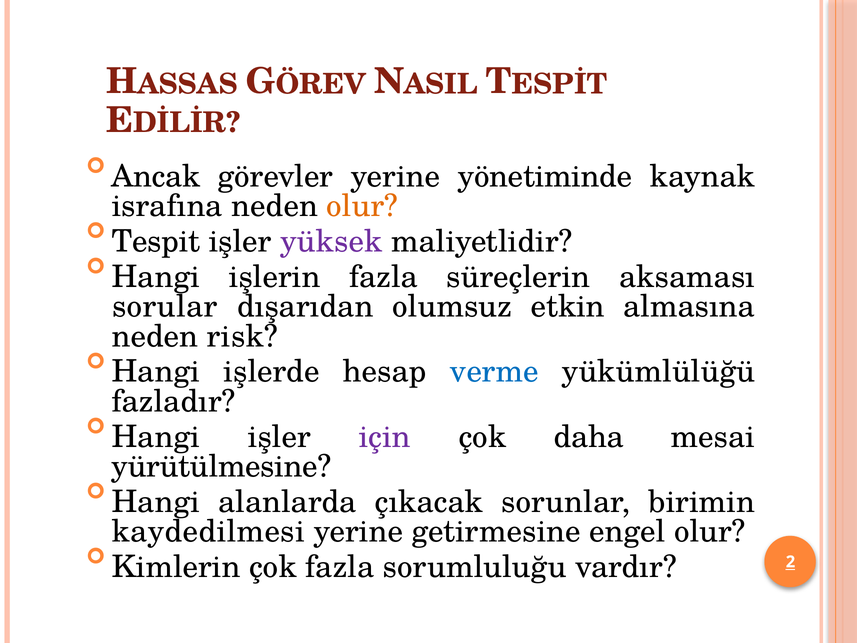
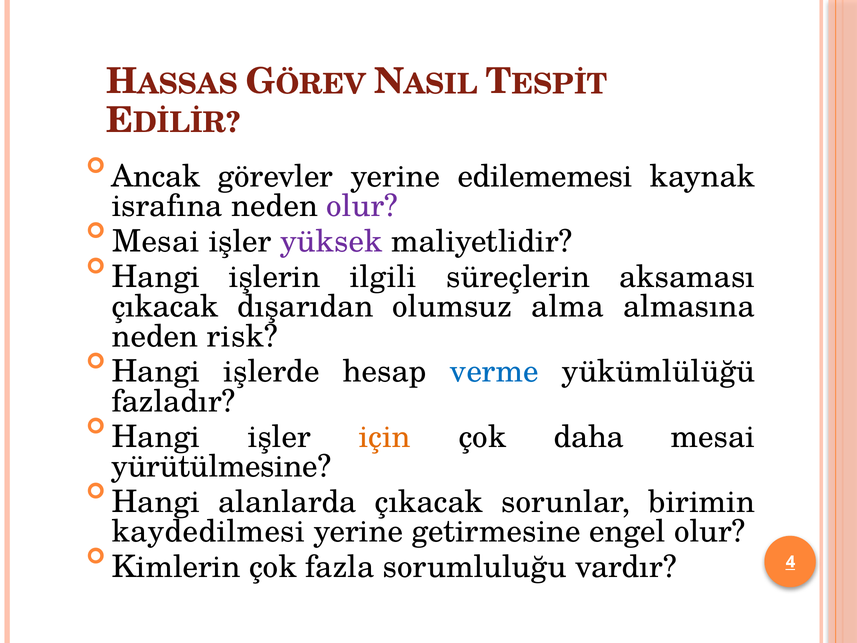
yönetiminde: yönetiminde -> edilememesi (545, 176)
olur colour: orange -> purple (362, 206)
Tespit: Tespit -> Mesai (156, 241)
işlerin fazla: fazla -> ilgili (383, 277)
sorular: sorular -> çıkacak (165, 307)
etkin: etkin -> alma (568, 307)
için colour: purple -> orange (385, 437)
2: 2 -> 4 (791, 562)
